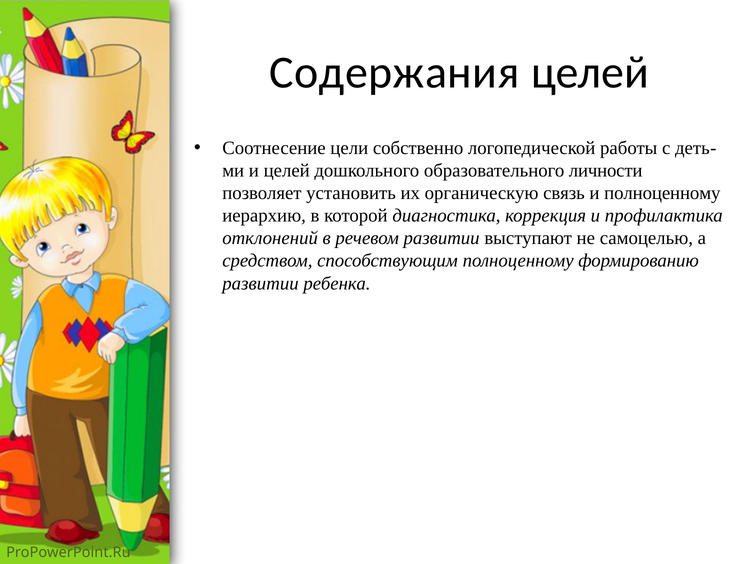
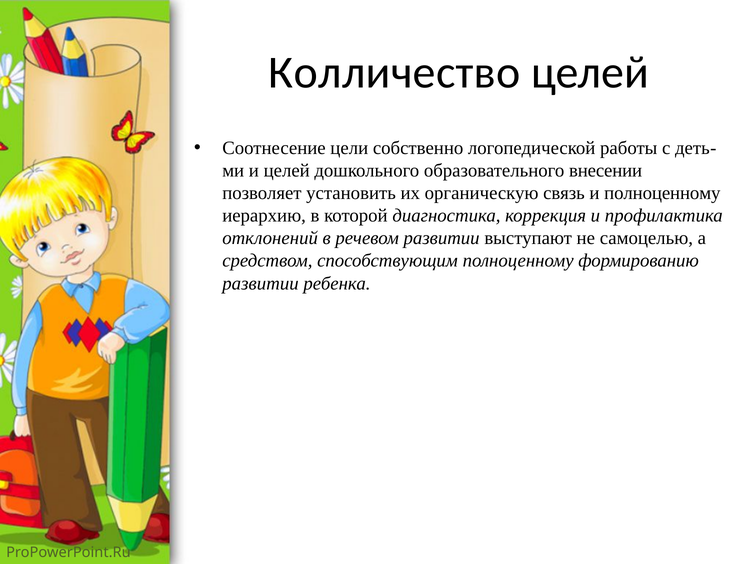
Содержания: Содержания -> Колличество (395, 73)
личности: личности -> внесении (606, 171)
